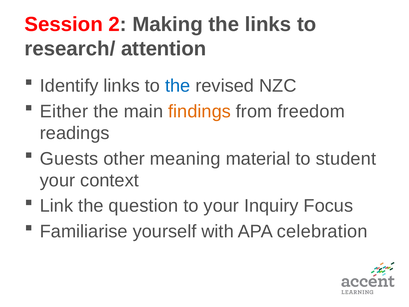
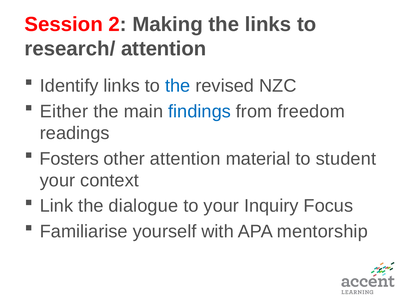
findings colour: orange -> blue (200, 111)
Guests: Guests -> Fosters (69, 159)
other meaning: meaning -> attention (185, 159)
question: question -> dialogue (143, 206)
celebration: celebration -> mentorship (322, 231)
